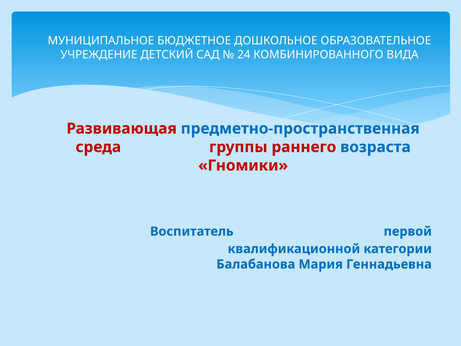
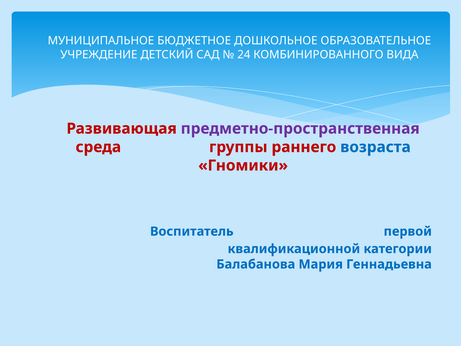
предметно-пространственная colour: blue -> purple (300, 128)
